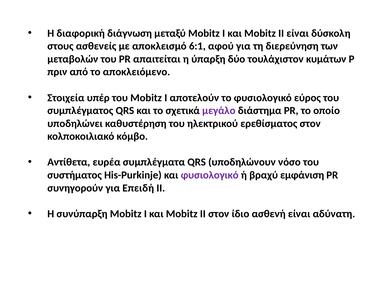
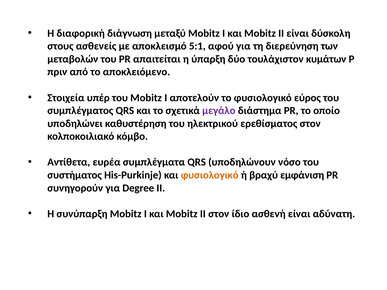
6:1: 6:1 -> 5:1 (197, 46)
φυσιολογικό colour: purple -> orange (210, 175)
Επειδή: Επειδή -> Degree (138, 188)
